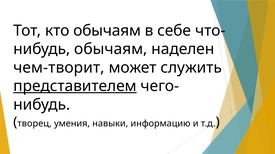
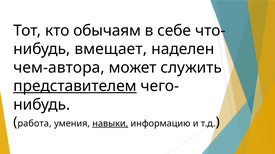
обычаям: обычаям -> вмещает (111, 49)
чем-творит: чем-творит -> чем-автора (59, 68)
творец: творец -> работа (34, 124)
навыки underline: none -> present (110, 124)
